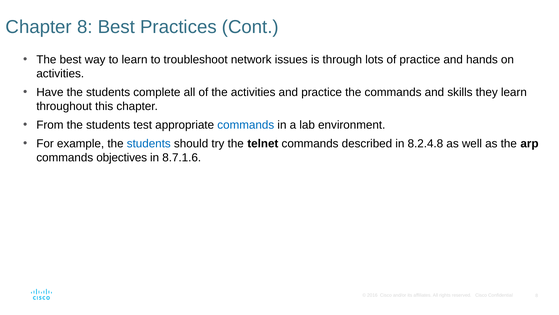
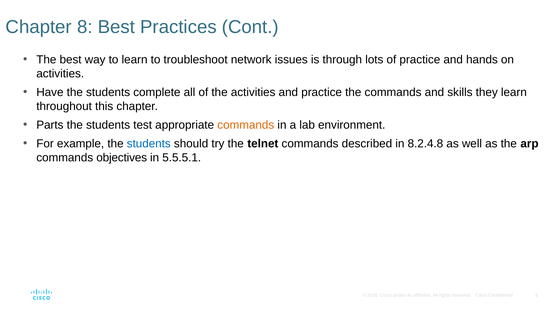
From: From -> Parts (50, 125)
commands colour: blue -> orange (246, 125)
8.7.1.6: 8.7.1.6 -> 5.5.5.1 (182, 157)
